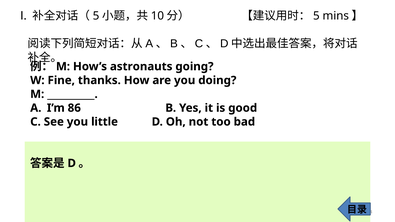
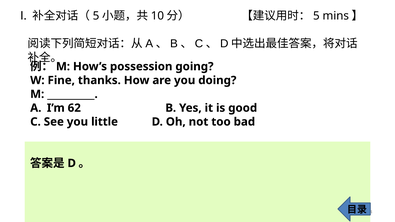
astronauts: astronauts -> possession (141, 67)
86: 86 -> 62 (74, 108)
